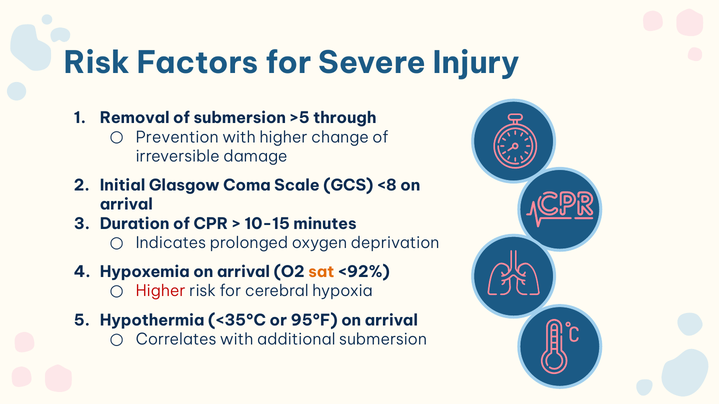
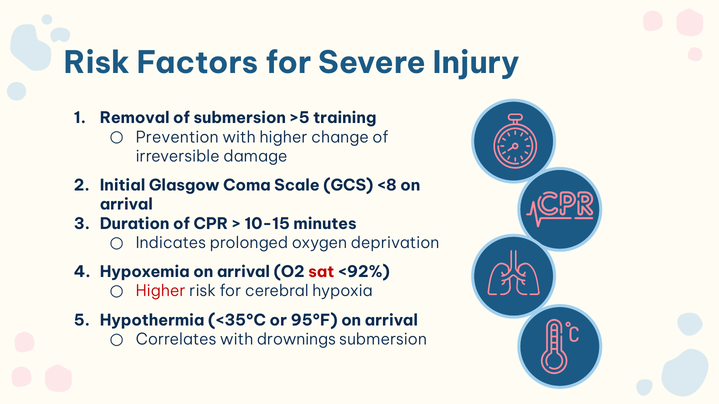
through: through -> training (345, 118)
sat colour: orange -> red (321, 272)
additional: additional -> drownings (296, 340)
